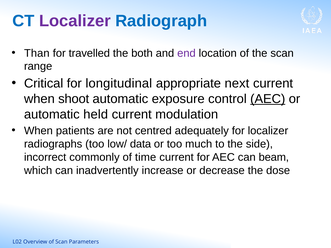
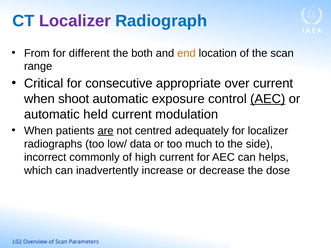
Than: Than -> From (37, 53)
travelled: travelled -> different (89, 53)
end colour: purple -> orange (186, 53)
longitudinal: longitudinal -> consecutive (119, 83)
next: next -> over (237, 83)
are underline: none -> present (106, 131)
time: time -> high (146, 157)
beam: beam -> helps (274, 157)
